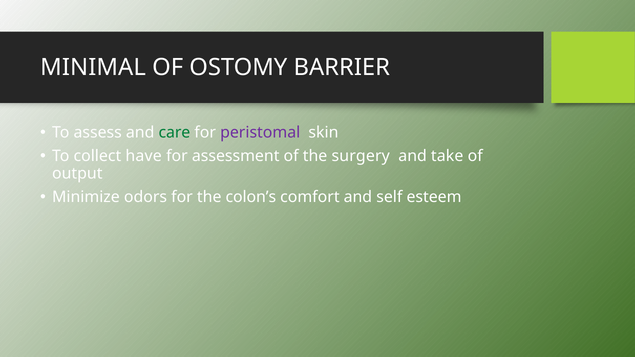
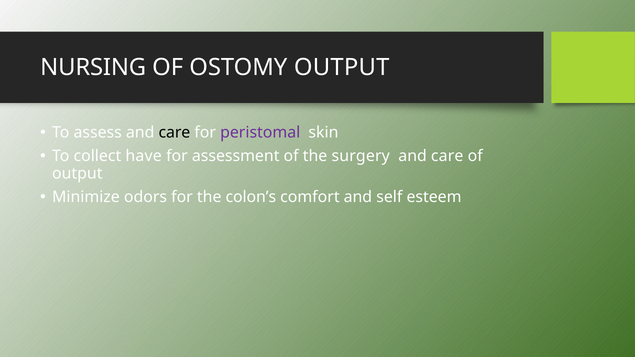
MINIMAL: MINIMAL -> NURSING (93, 67)
OSTOMY BARRIER: BARRIER -> OUTPUT (342, 67)
care colour: green -> black (174, 133)
take: take -> care (447, 156)
